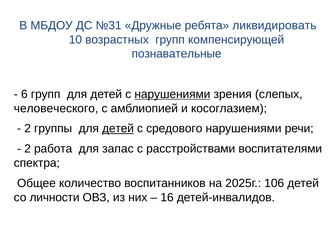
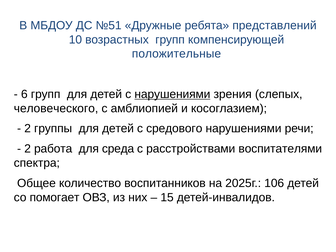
№31: №31 -> №51 (109, 25)
ликвидировать: ликвидировать -> представлений (274, 25)
познавательные: познавательные -> положительные (176, 54)
детей underline: present -> none (118, 129)
запас: запас -> среда (118, 149)
личности: личности -> помогает (55, 197)
16: 16 -> 15 (167, 197)
